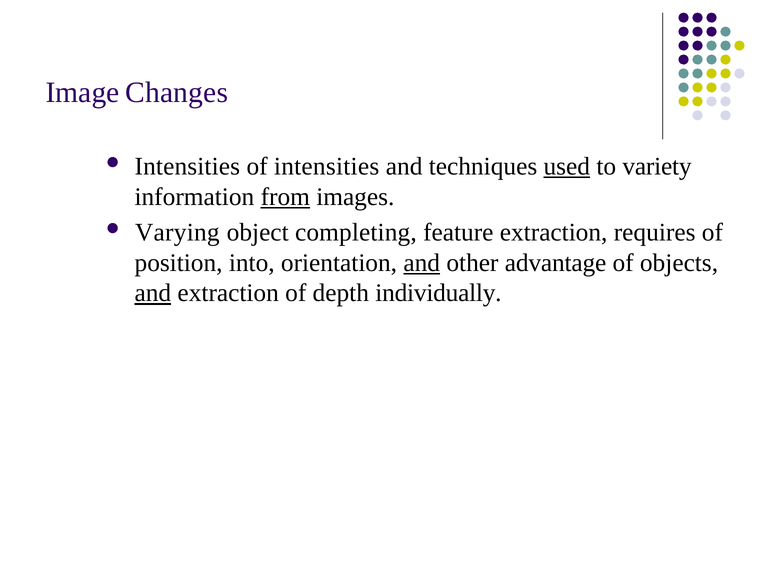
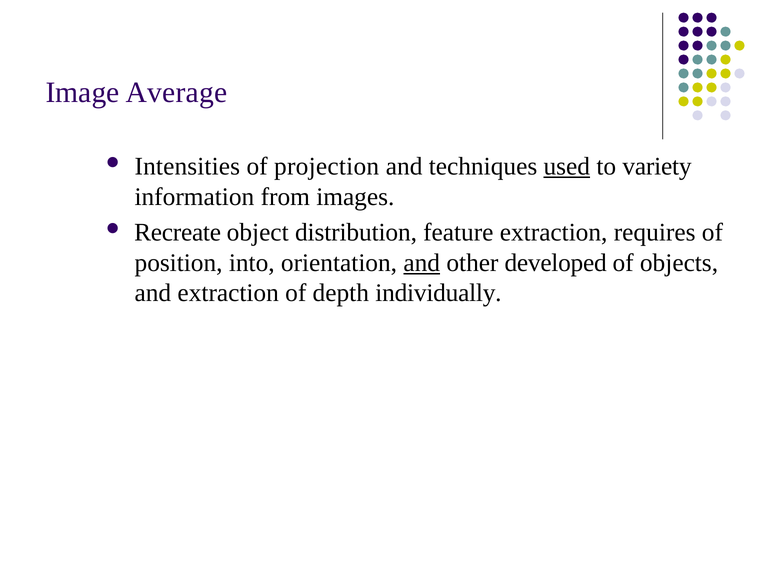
Changes: Changes -> Average (177, 93)
of intensities: intensities -> projection (327, 167)
from underline: present -> none (285, 197)
Varying: Varying -> Recreate (178, 233)
completing: completing -> distribution (356, 233)
advantage: advantage -> developed (556, 263)
and underline: present -> none (153, 293)
